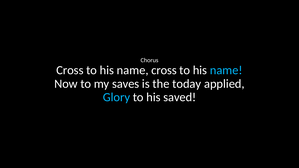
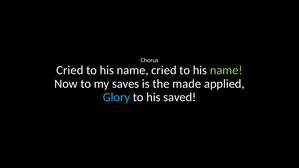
Cross: Cross -> Cried (70, 70)
name cross: cross -> cried (164, 70)
name colour: light blue -> light green (226, 70)
today: today -> made (187, 84)
